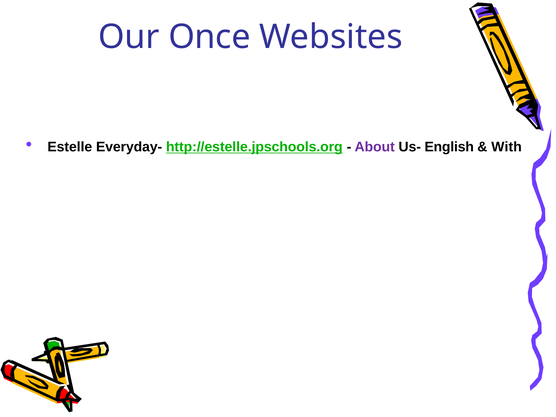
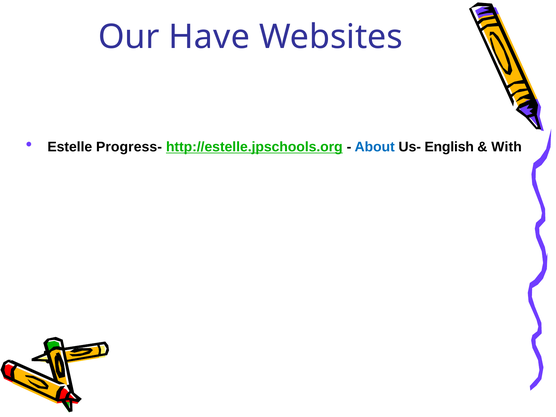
Once: Once -> Have (209, 37)
Everyday-: Everyday- -> Progress- (129, 147)
About colour: purple -> blue (375, 147)
